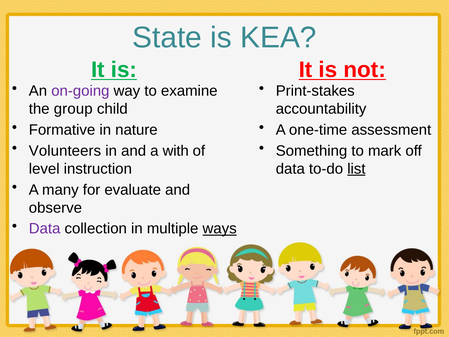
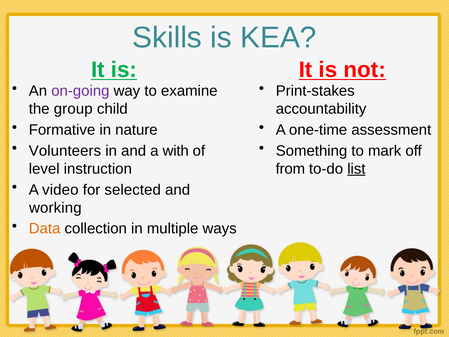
State: State -> Skills (167, 38)
data: data -> from (290, 169)
many: many -> video (60, 190)
evaluate: evaluate -> selected (133, 190)
observe: observe -> working (55, 208)
Data colour: purple -> orange (45, 229)
ways underline: present -> none (220, 229)
